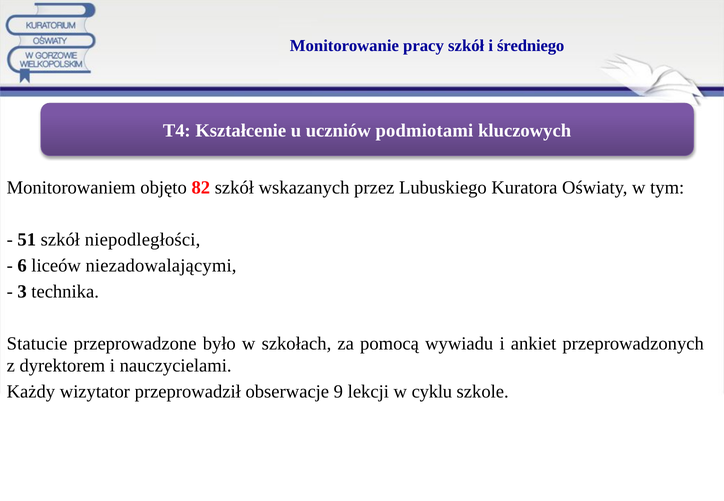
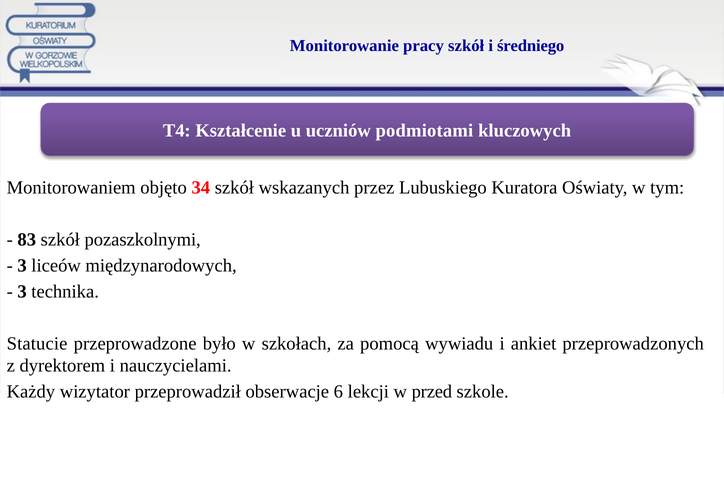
82: 82 -> 34 (201, 187)
51: 51 -> 83 (27, 240)
niepodległości: niepodległości -> pozaszkolnymi (143, 240)
6: 6 -> 3 (22, 266)
niezadowalającymi: niezadowalającymi -> międzynarodowych (161, 266)
9: 9 -> 6 (338, 392)
cyklu: cyklu -> przed (432, 392)
